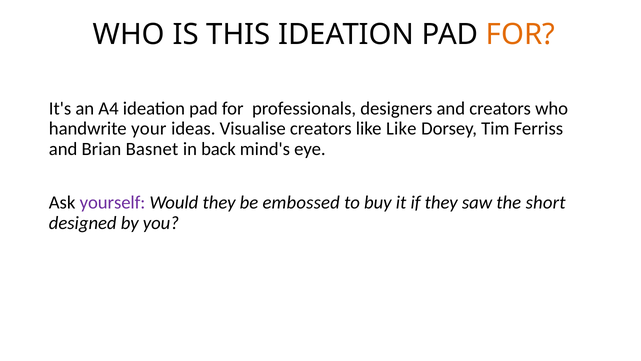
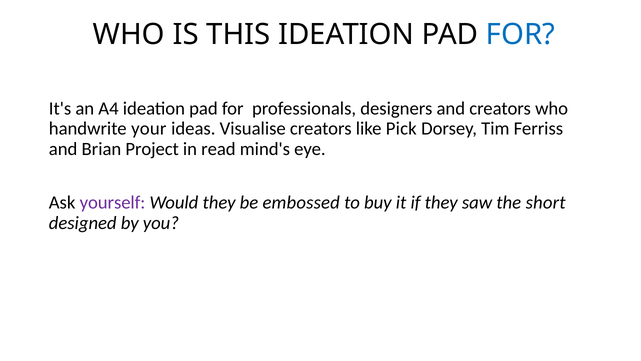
FOR colour: orange -> blue (521, 35)
like Like: Like -> Pick (401, 129)
Basnet: Basnet -> Project (152, 149)
back: back -> read (218, 149)
